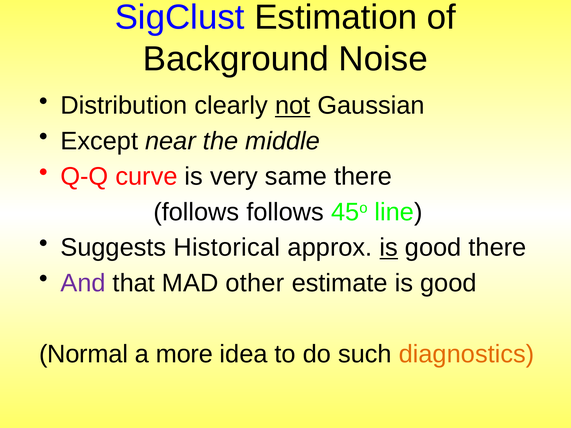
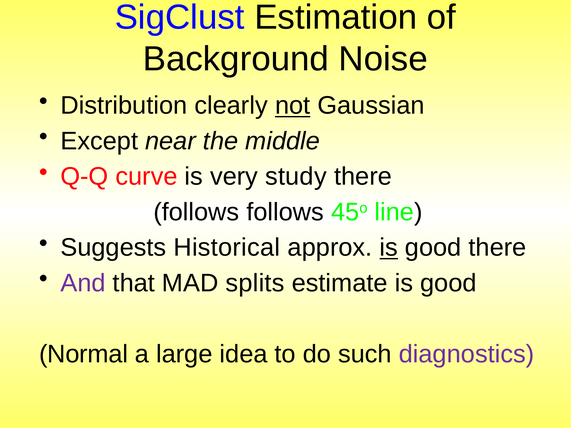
same: same -> study (296, 177)
other: other -> splits (255, 283)
more: more -> large (184, 354)
diagnostics colour: orange -> purple (466, 354)
